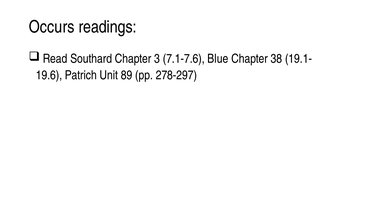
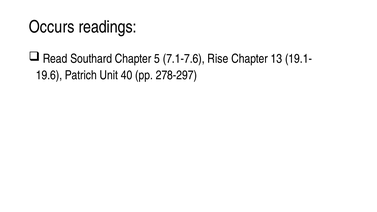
3: 3 -> 5 (157, 59)
Blue: Blue -> Rise (218, 59)
38: 38 -> 13 (276, 59)
89: 89 -> 40 (127, 75)
